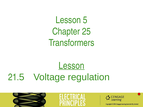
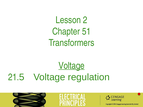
Lesson 5: 5 -> 2 (85, 20)
25: 25 -> 51 (86, 32)
Lesson: Lesson -> Voltage (72, 66)
